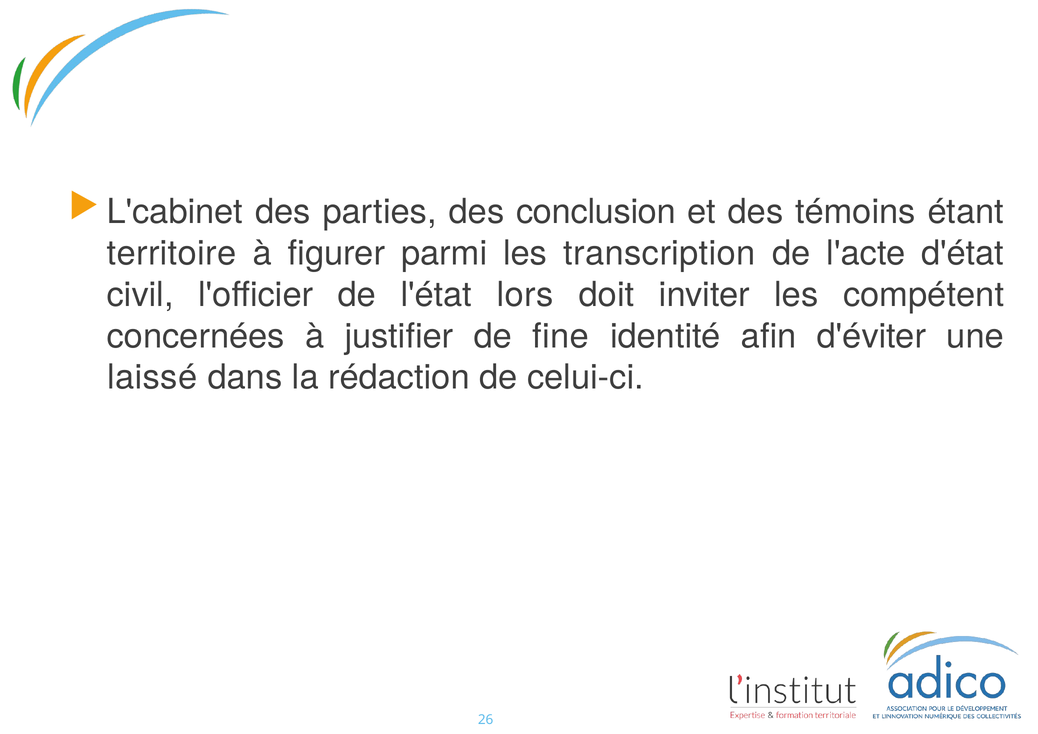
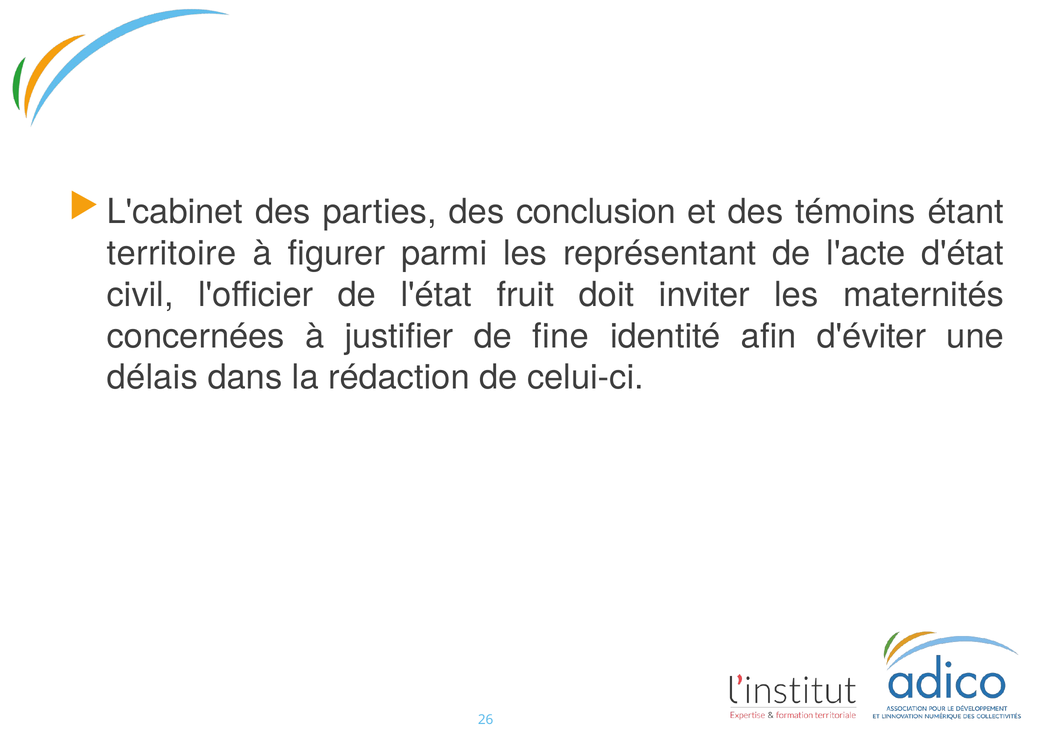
transcription: transcription -> représentant (660, 253)
lors: lors -> fruit (525, 295)
compétent: compétent -> maternités (924, 295)
laissé: laissé -> délais (152, 378)
